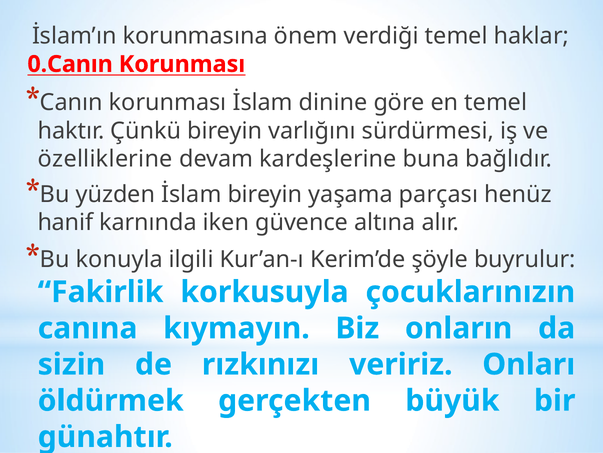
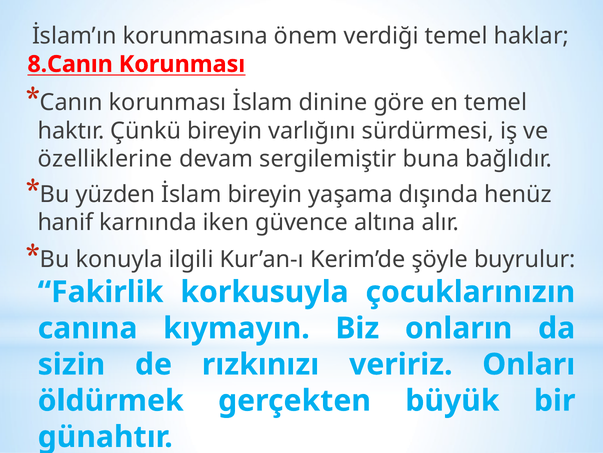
0.Canın: 0.Canın -> 8.Canın (70, 64)
kardeşlerine: kardeşlerine -> sergilemiştir (328, 159)
parçası: parçası -> dışında (439, 194)
